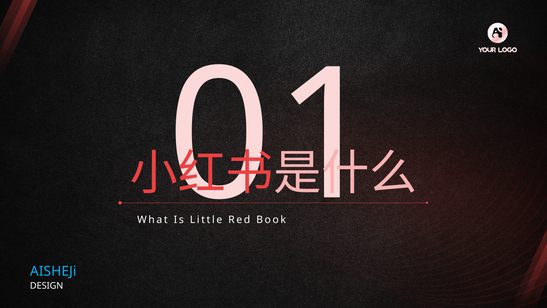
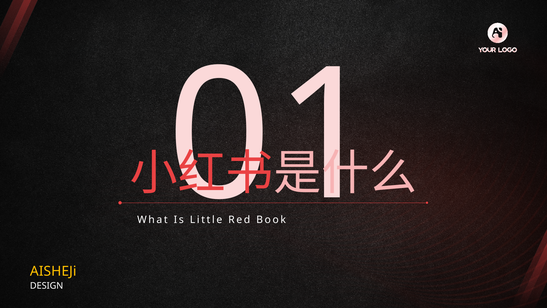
AISHEJi colour: light blue -> yellow (53, 271)
